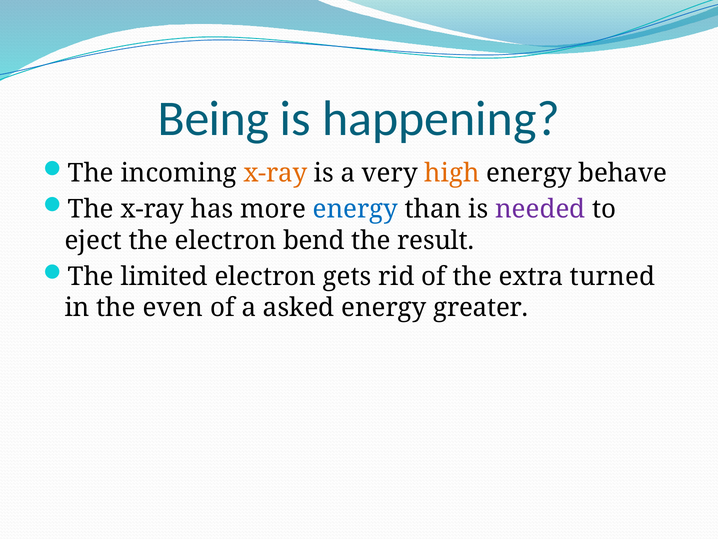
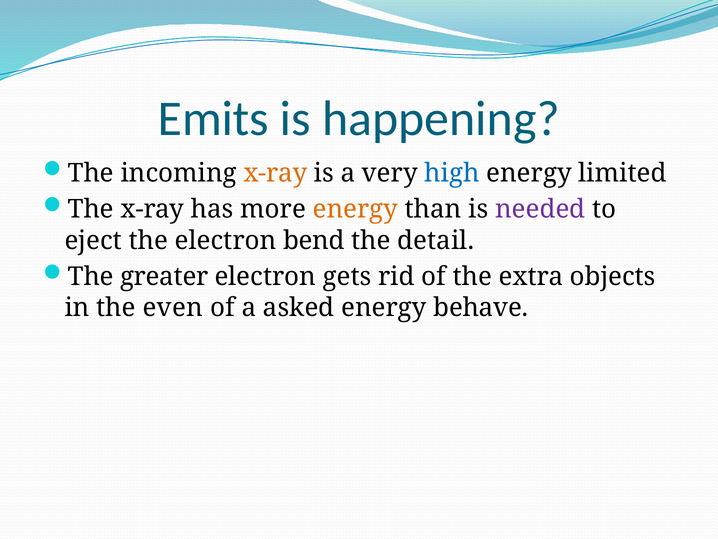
Being: Being -> Emits (213, 119)
high colour: orange -> blue (452, 173)
behave: behave -> limited (623, 173)
energy colour: blue -> orange (355, 209)
result: result -> detail (436, 240)
limited: limited -> greater (164, 277)
turned: turned -> objects (613, 277)
greater: greater -> behave (481, 308)
